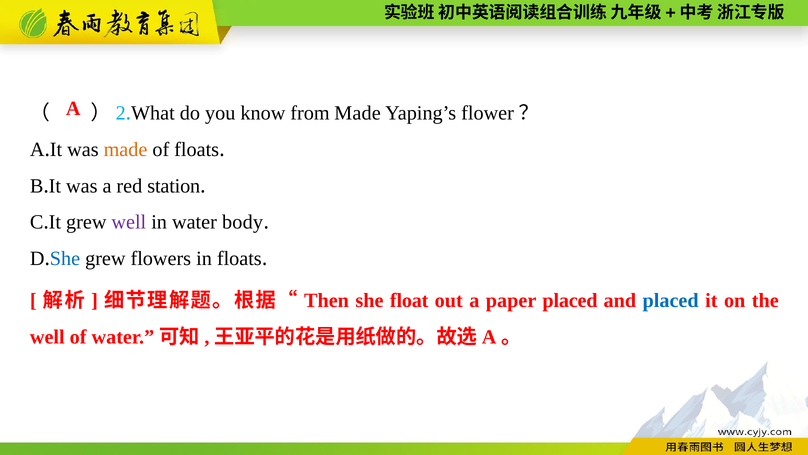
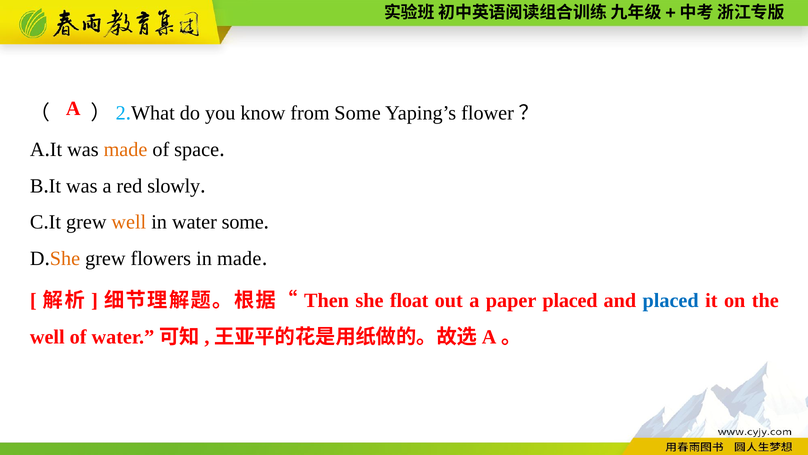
from Made: Made -> Some (358, 113)
of floats: floats -> space (197, 149)
station: station -> slowly (174, 186)
well colour: purple -> orange (129, 222)
water body: body -> some (243, 222)
She colour: blue -> orange (65, 258)
in floats: floats -> made (239, 258)
